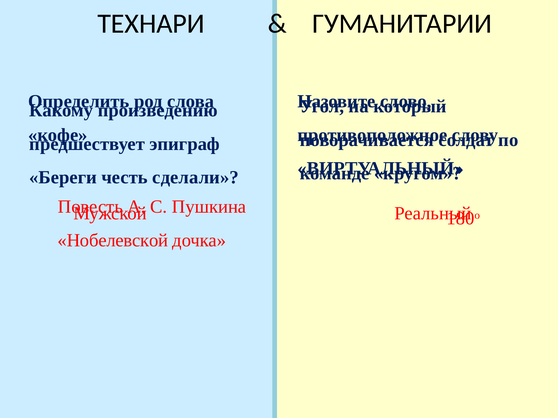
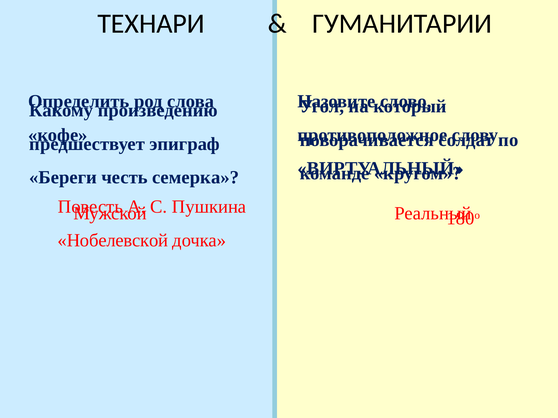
сделали: сделали -> семерка (196, 178)
